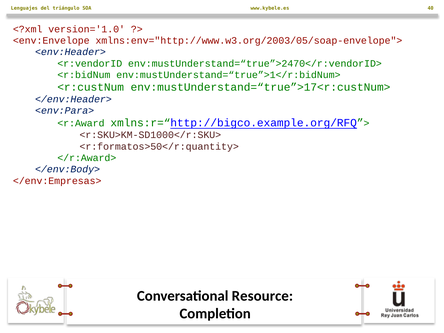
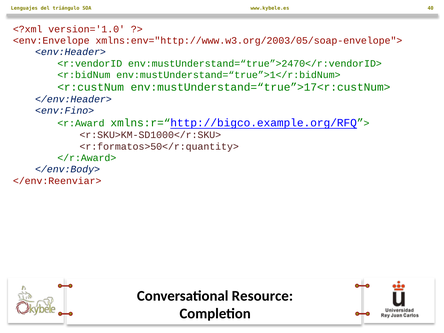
<env:Para>: <env:Para> -> <env:Fino> (65, 111)
</env:Empresas>: </env:Empresas> -> </env:Reenviar> (57, 181)
